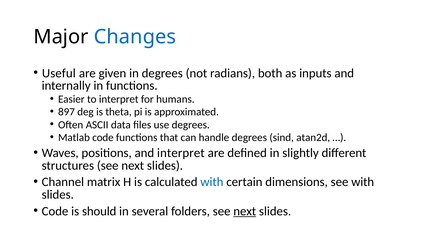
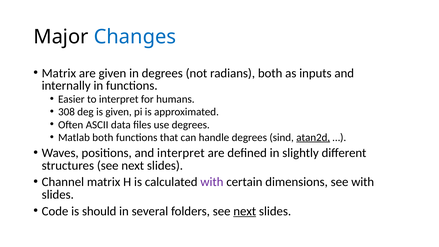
Useful: Useful -> Matrix (59, 73)
897: 897 -> 308 (66, 112)
is theta: theta -> given (119, 112)
Matlab code: code -> both (103, 137)
atan2d underline: none -> present (313, 137)
with colour: blue -> purple (212, 182)
